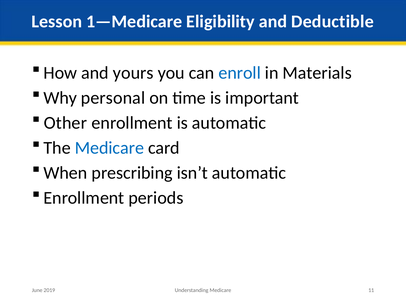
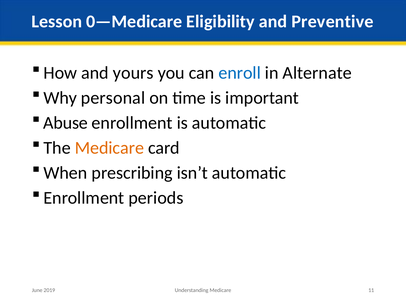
1—Medicare: 1—Medicare -> 0—Medicare (134, 22)
Deductible: Deductible -> Preventive (332, 22)
Materials: Materials -> Alternate (317, 73)
Other: Other -> Abuse (66, 123)
Medicare colour: blue -> orange (109, 148)
